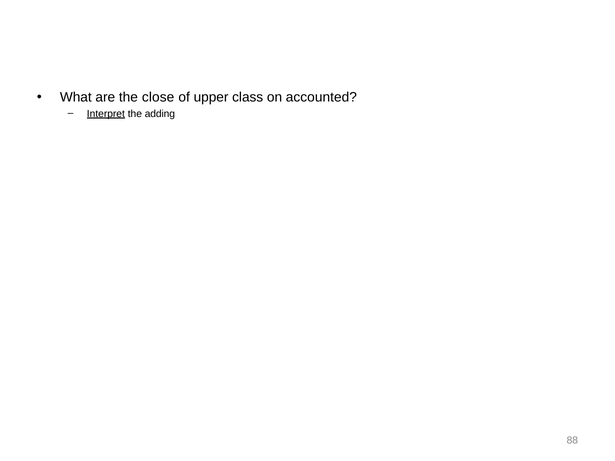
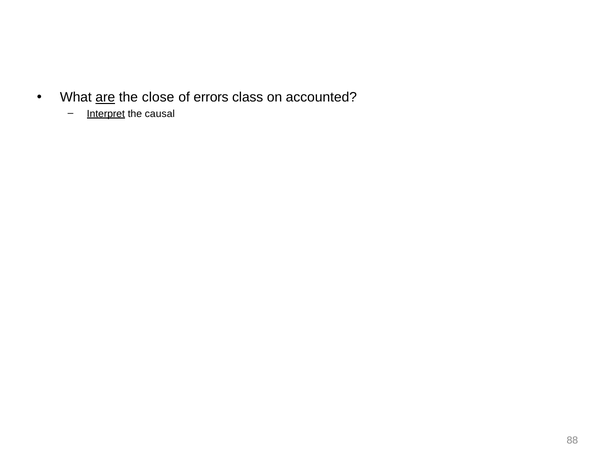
are underline: none -> present (105, 98)
upper: upper -> errors (211, 98)
adding: adding -> causal (160, 114)
